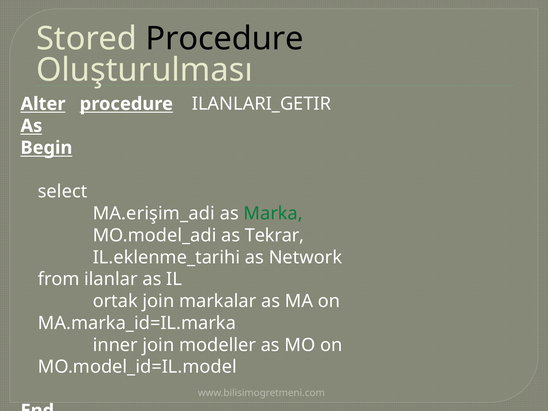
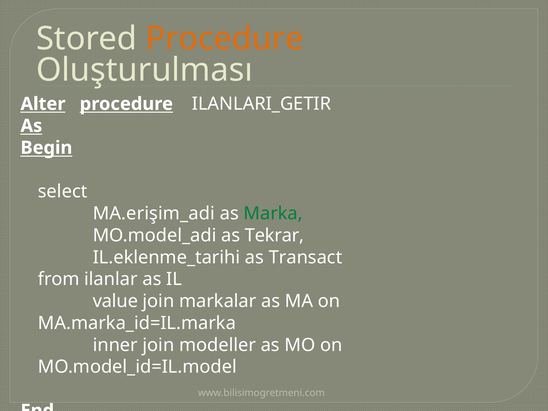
Procedure colour: black -> orange (225, 39)
Network: Network -> Transact (306, 257)
ortak: ortak -> value (115, 301)
